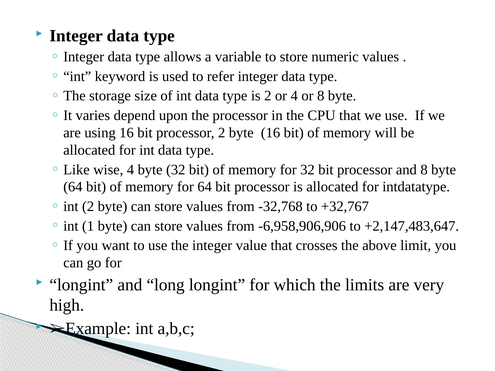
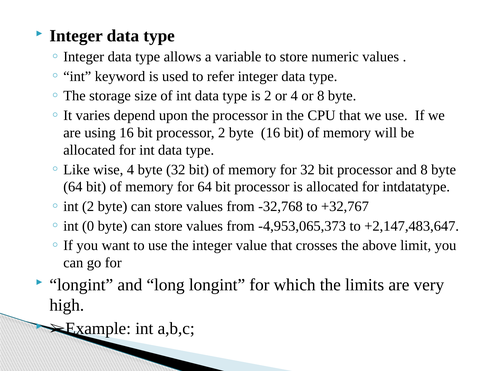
1: 1 -> 0 (88, 226)
-6,958,906,906: -6,958,906,906 -> -4,953,065,373 (302, 226)
